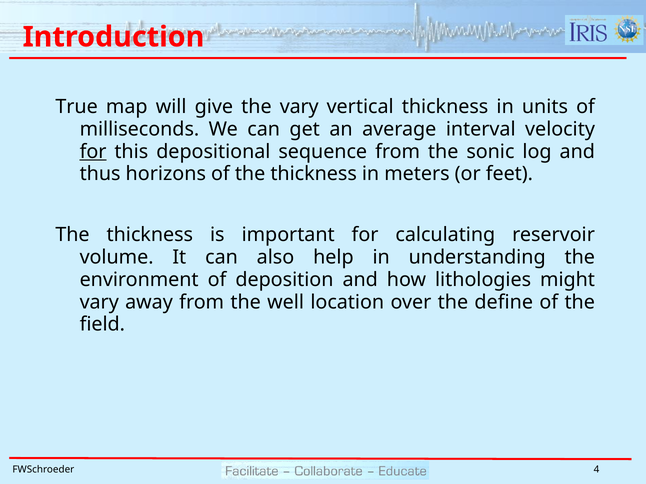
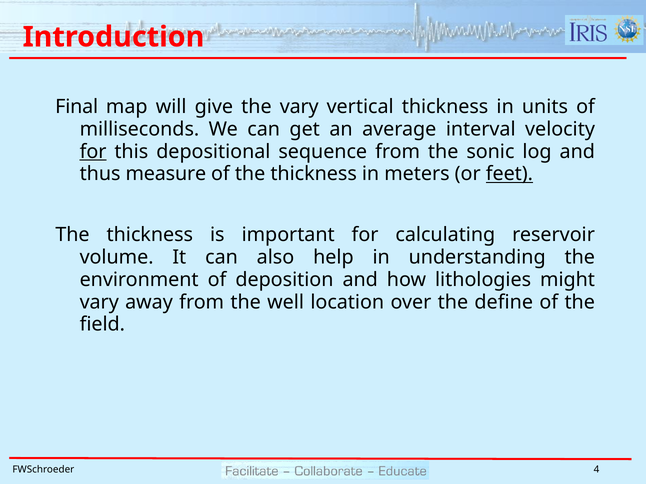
True: True -> Final (77, 107)
horizons: horizons -> measure (166, 174)
feet underline: none -> present (509, 174)
